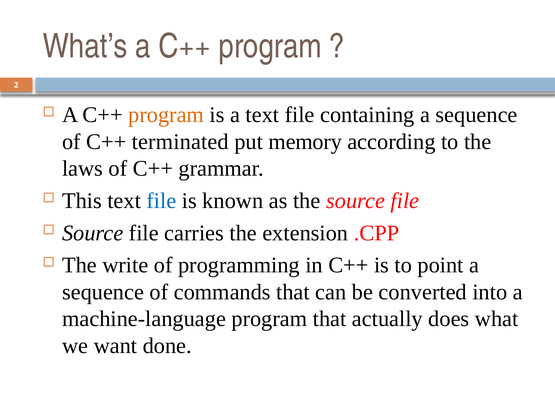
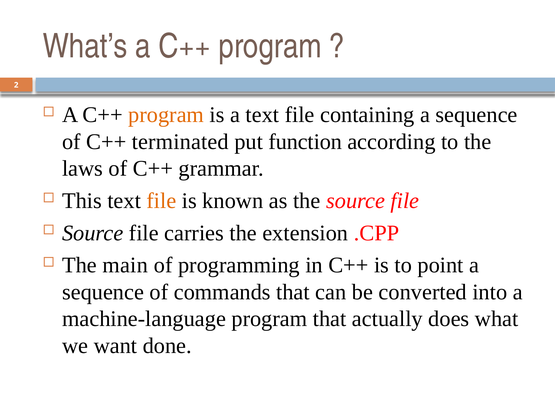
memory: memory -> function (305, 142)
file colour: blue -> orange (161, 201)
write: write -> main (125, 265)
